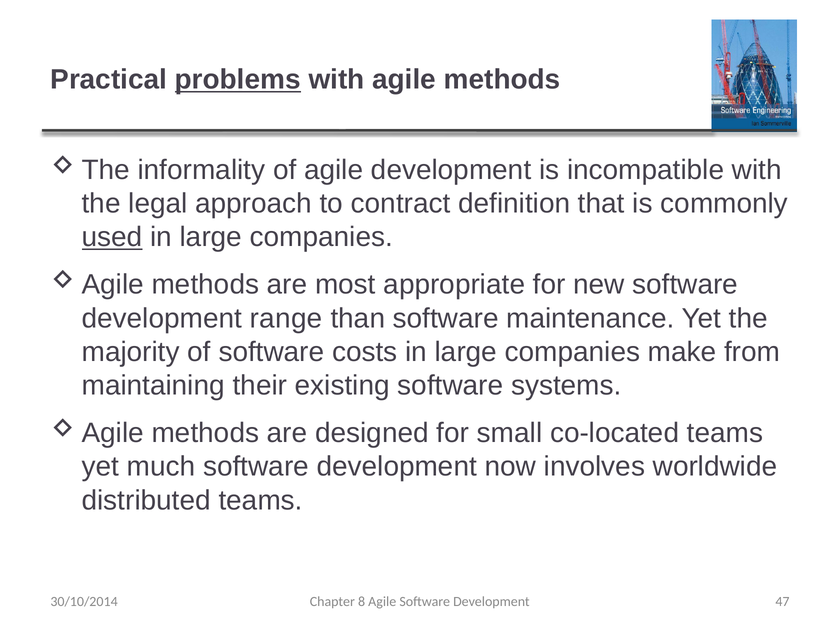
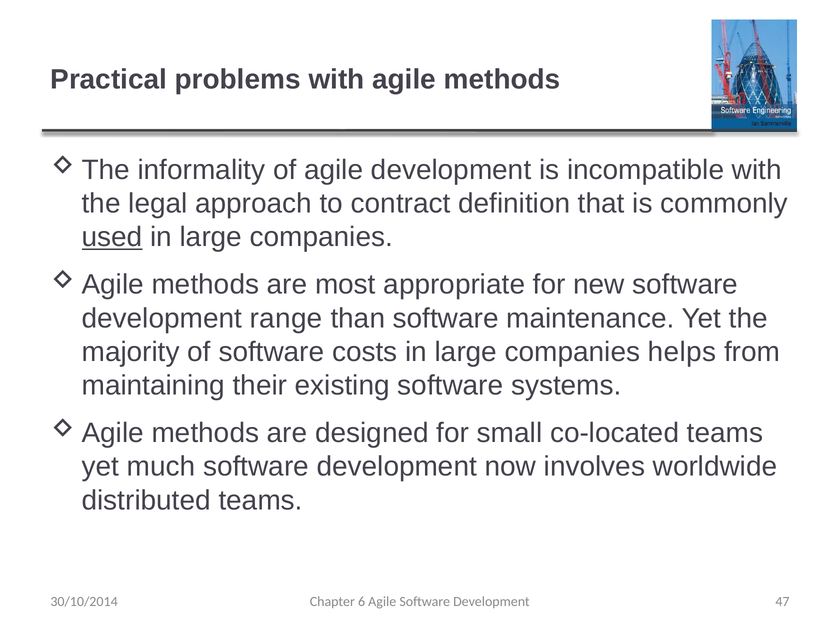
problems underline: present -> none (238, 80)
make: make -> helps (682, 352)
8: 8 -> 6 (362, 602)
